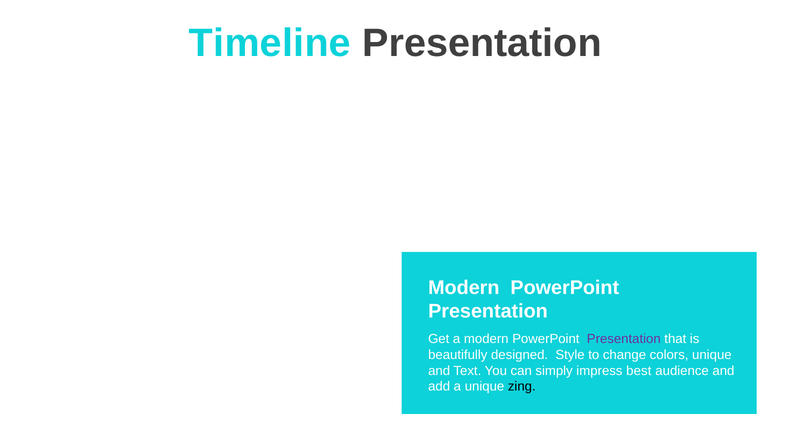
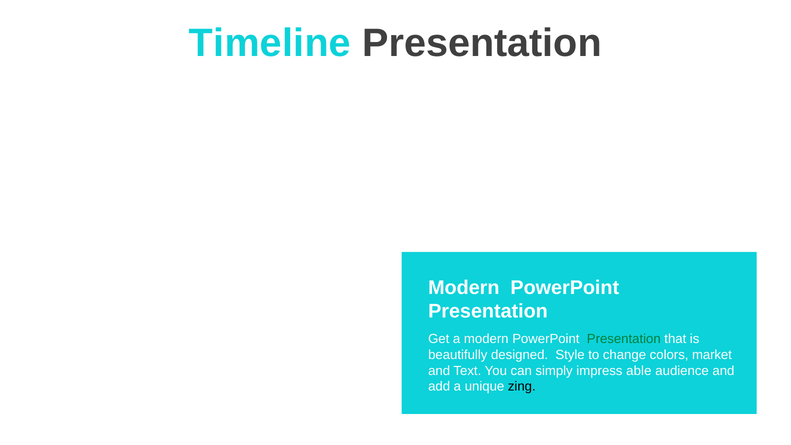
Presentation colour: purple -> green (624, 339)
colors unique: unique -> market (712, 355)
best: best -> able (639, 371)
